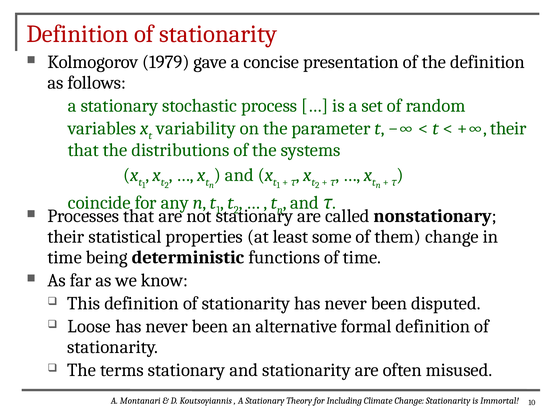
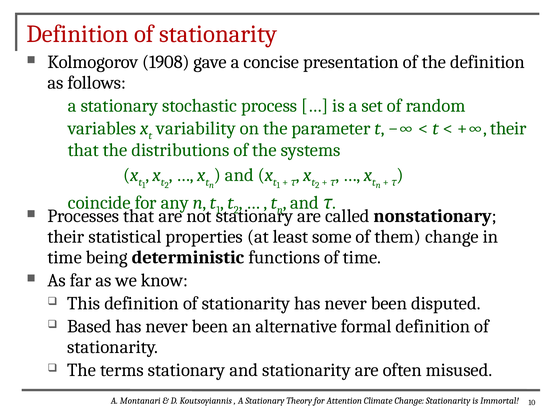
1979: 1979 -> 1908 (166, 62)
Loose: Loose -> Based (89, 326)
Including: Including -> Attention (344, 401)
